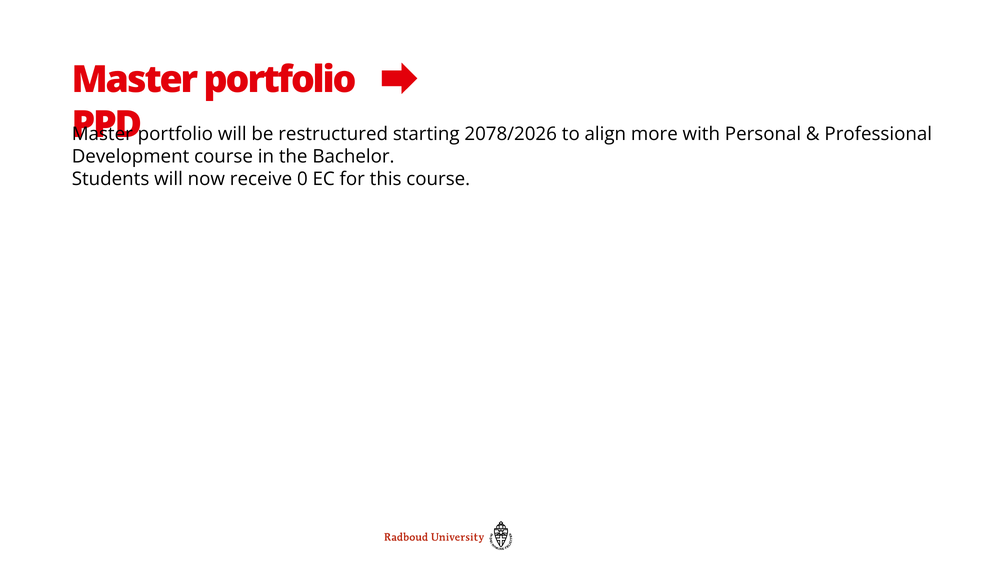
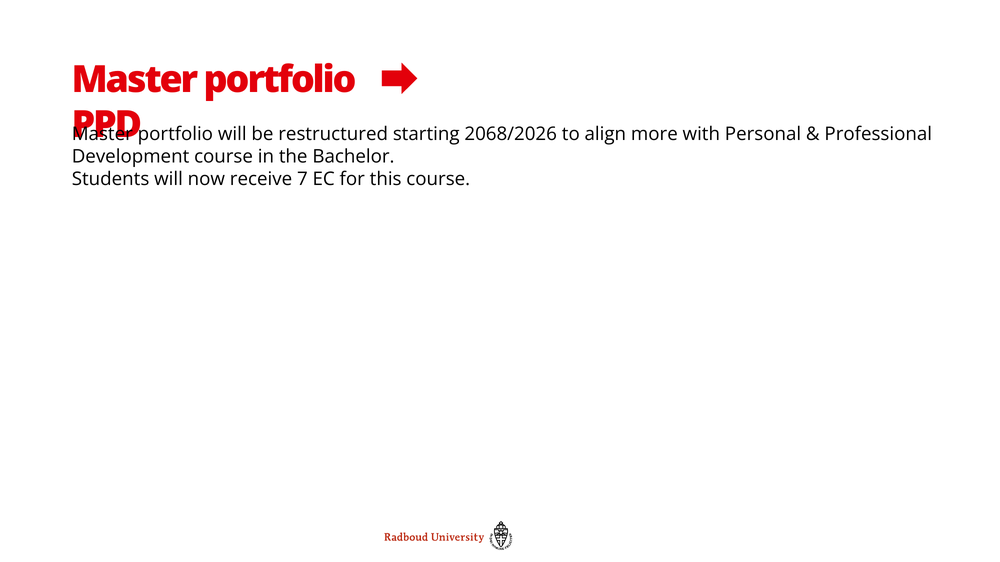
2078/2026: 2078/2026 -> 2068/2026 (511, 134)
0: 0 -> 7 (302, 179)
